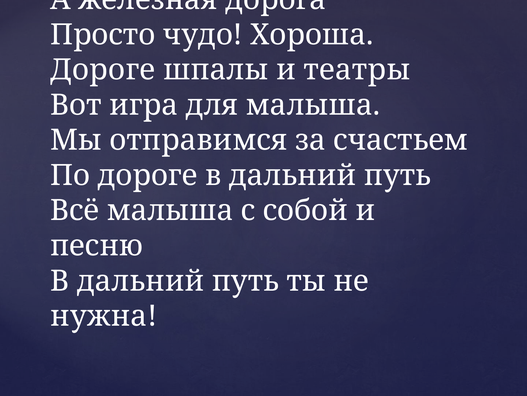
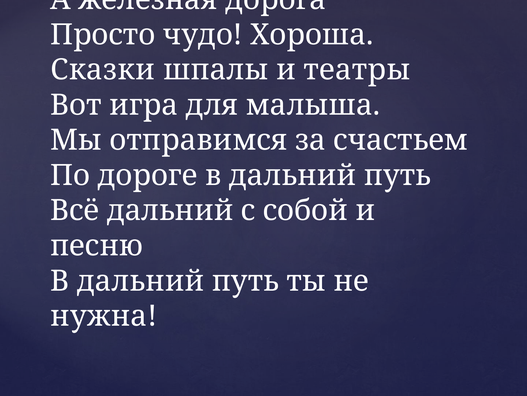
Дороге: Дороге -> Сказки (103, 70)
Всё малыша: малыша -> дальний (170, 210)
